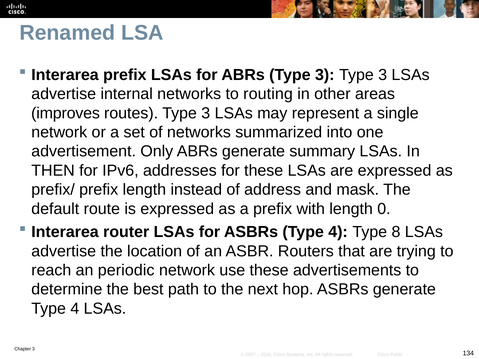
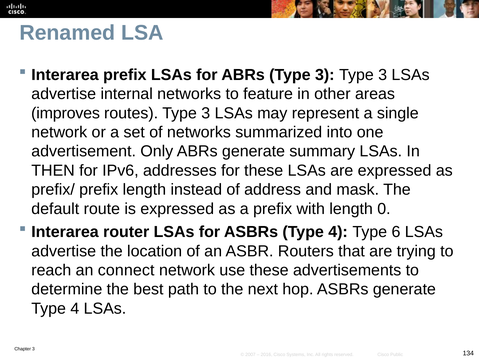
routing: routing -> feature (268, 94)
8: 8 -> 6 (396, 232)
periodic: periodic -> connect (126, 270)
